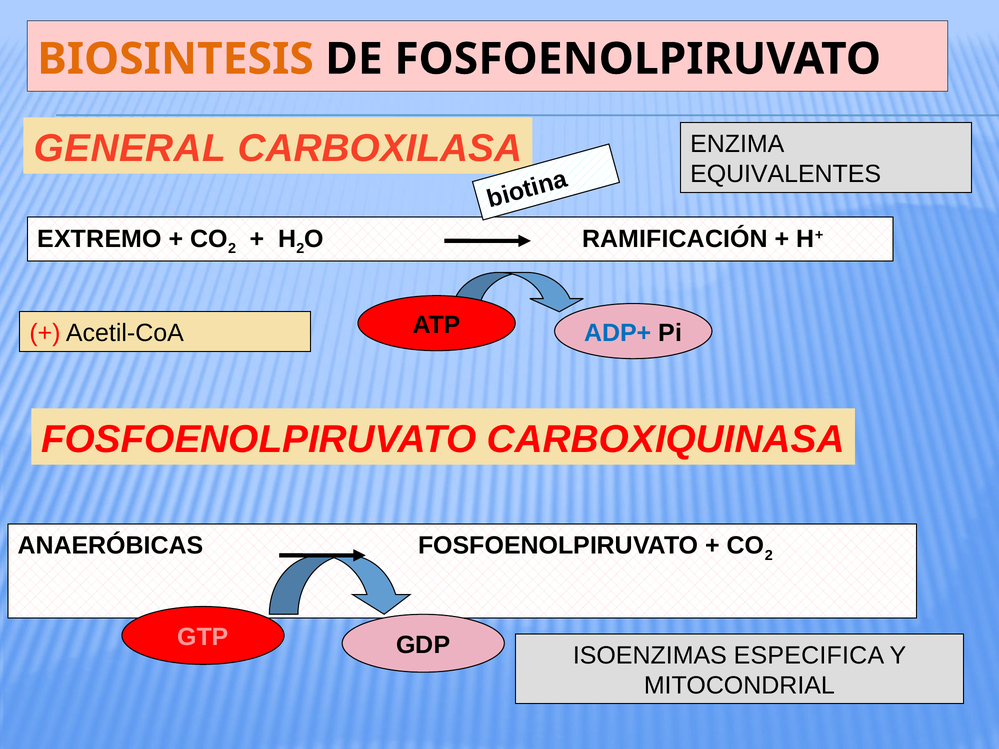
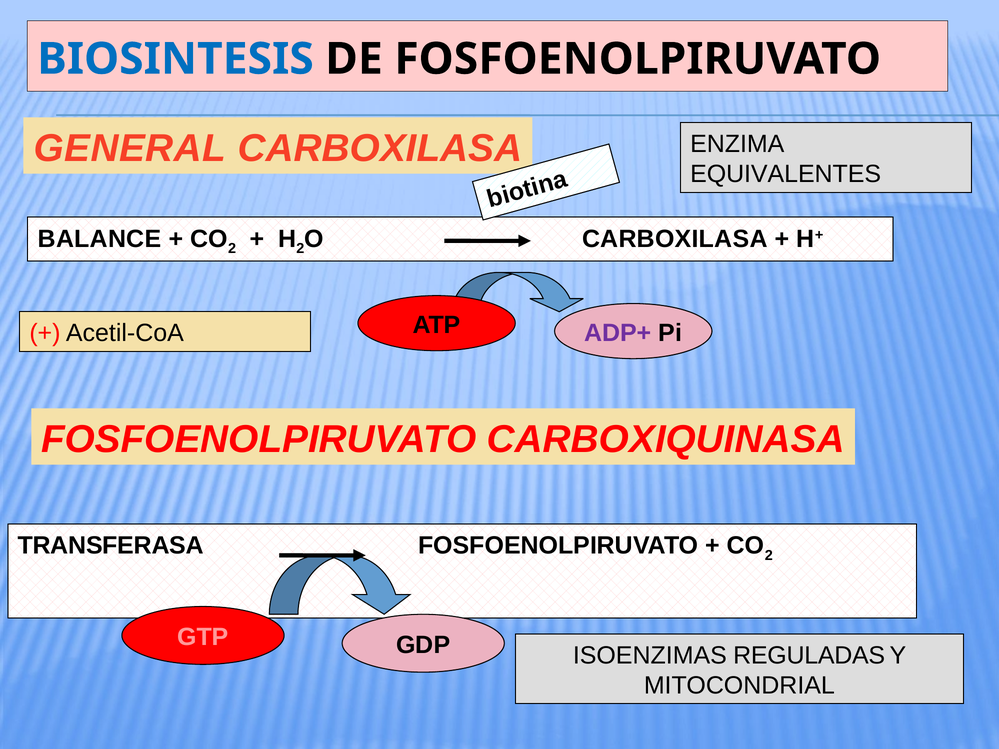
BIOSINTESIS colour: orange -> blue (176, 59)
EXTREMO: EXTREMO -> BALANCE (100, 239)
RAMIFICACIÓN: RAMIFICACIÓN -> CARBOXILASA (675, 239)
ADP+ colour: blue -> purple (618, 333)
ANAERÓBICAS: ANAERÓBICAS -> TRANSFERASA (111, 546)
ESPECIFICA: ESPECIFICA -> REGULADAS (809, 656)
